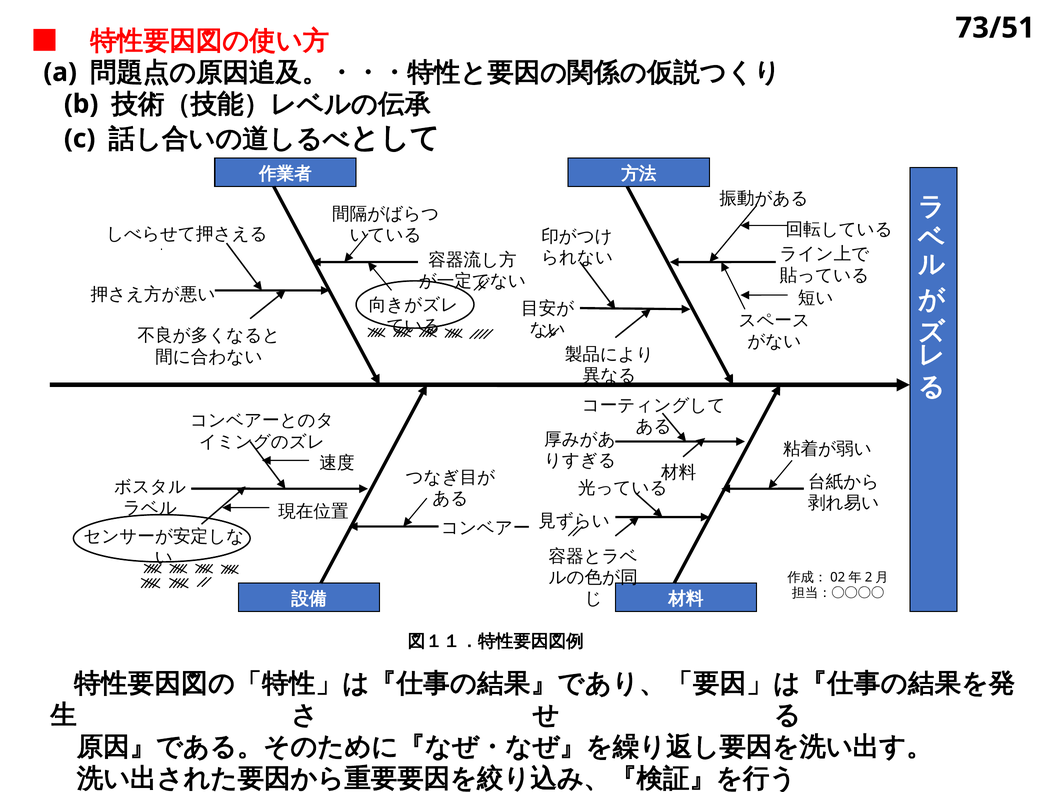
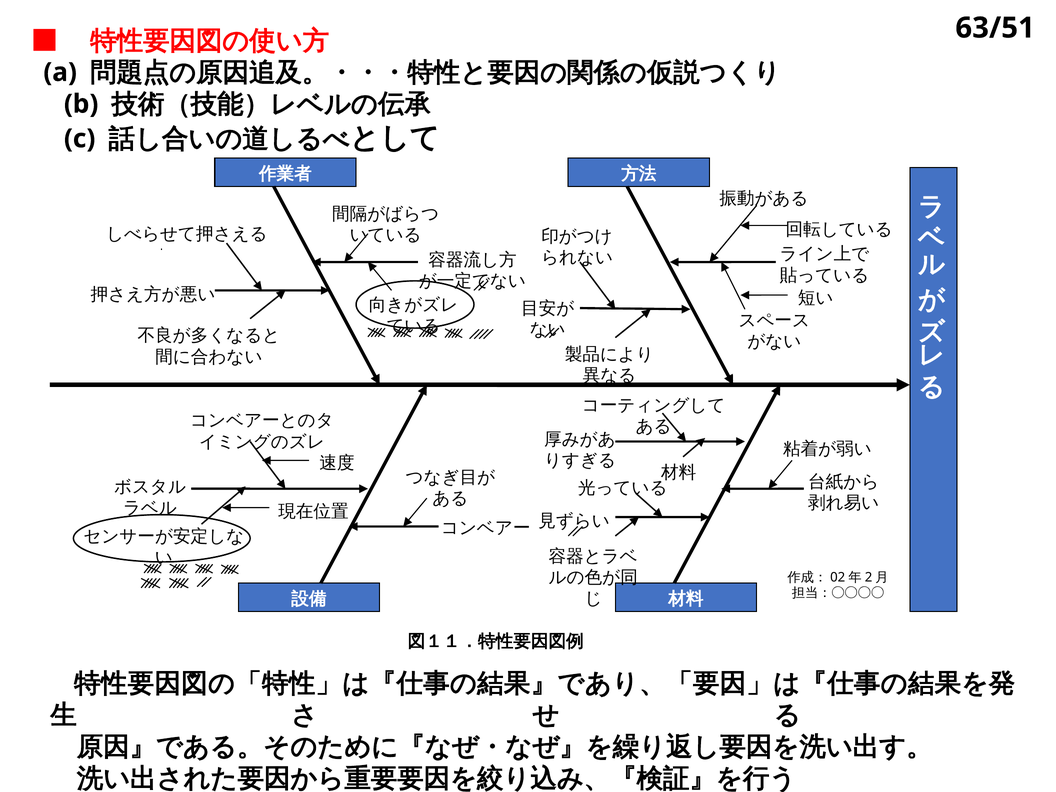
73/51: 73/51 -> 63/51 (995, 28)
